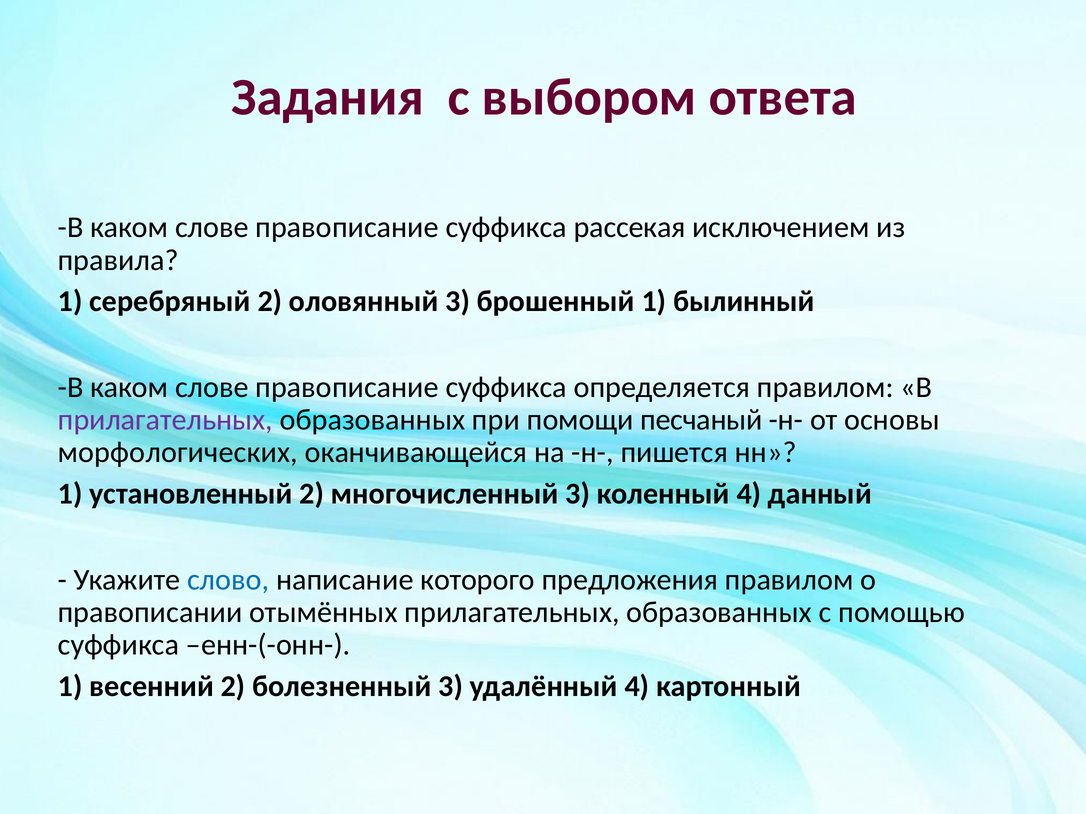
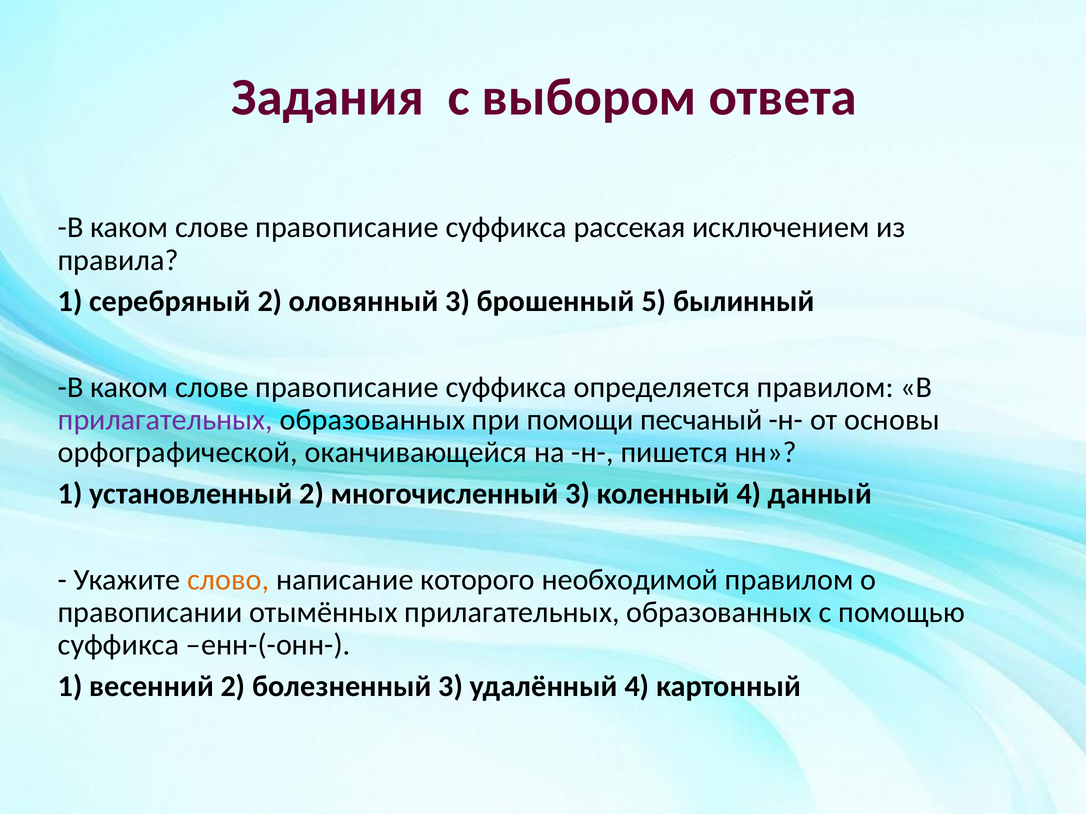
брошенный 1: 1 -> 5 (654, 301)
морфологических: морфологических -> орфографической (178, 453)
слово colour: blue -> orange (228, 580)
предложения: предложения -> необходимой (630, 580)
